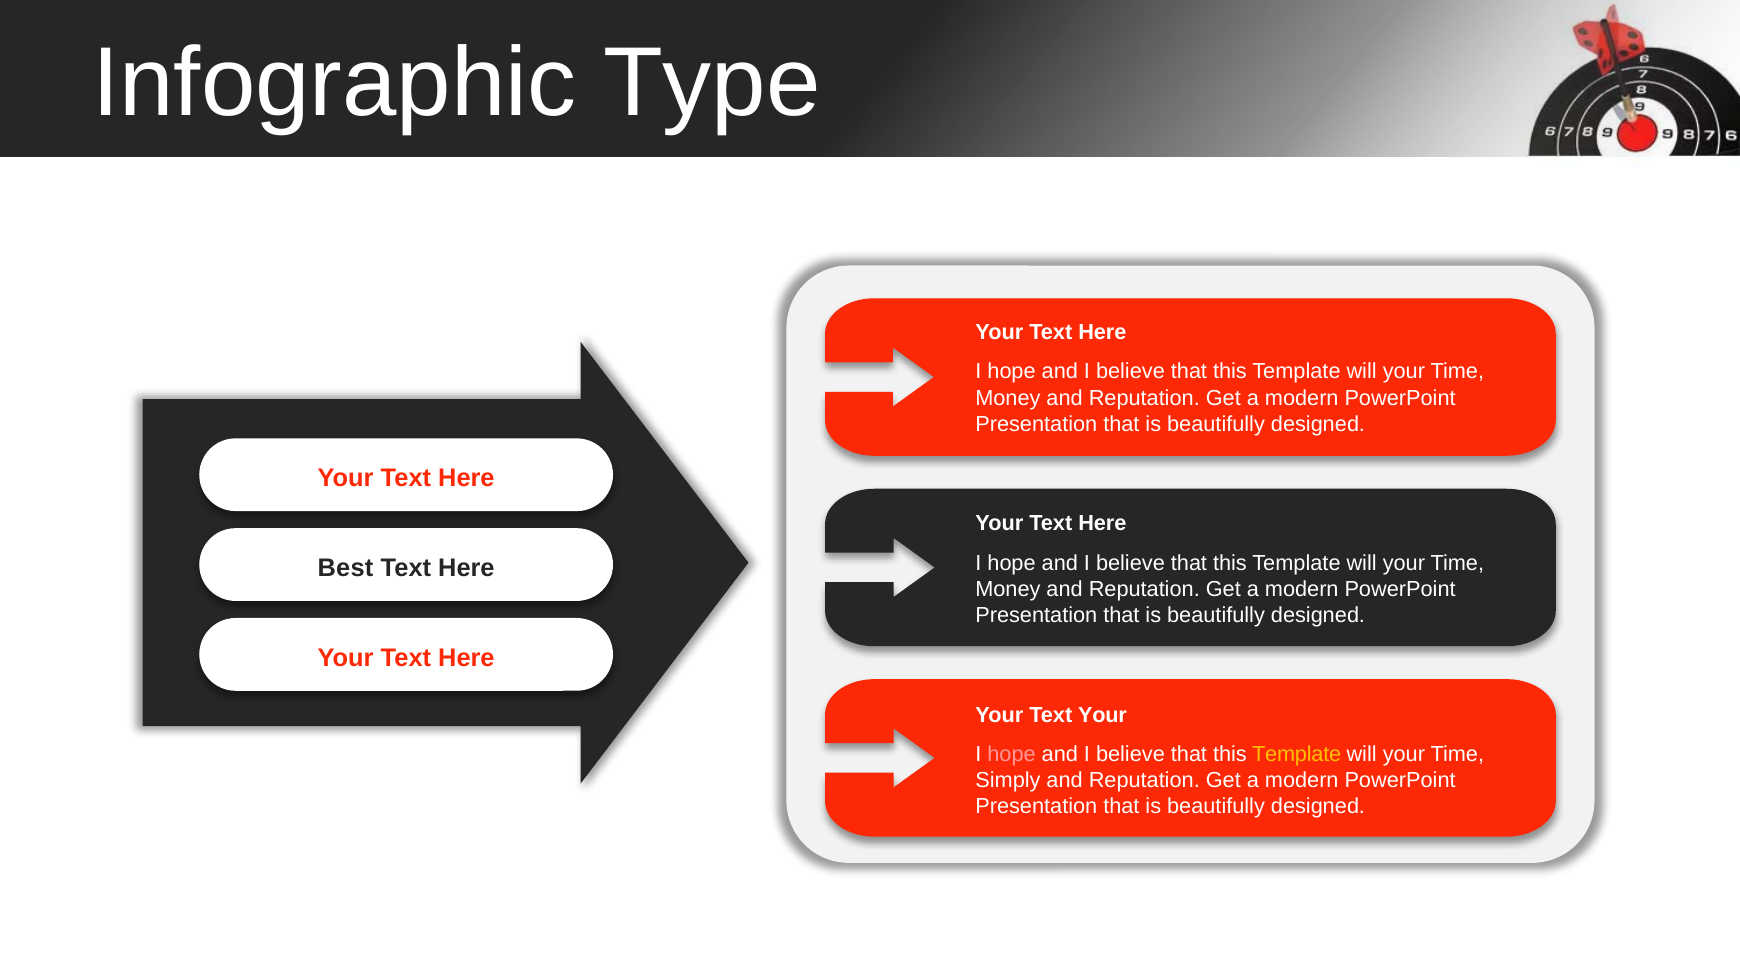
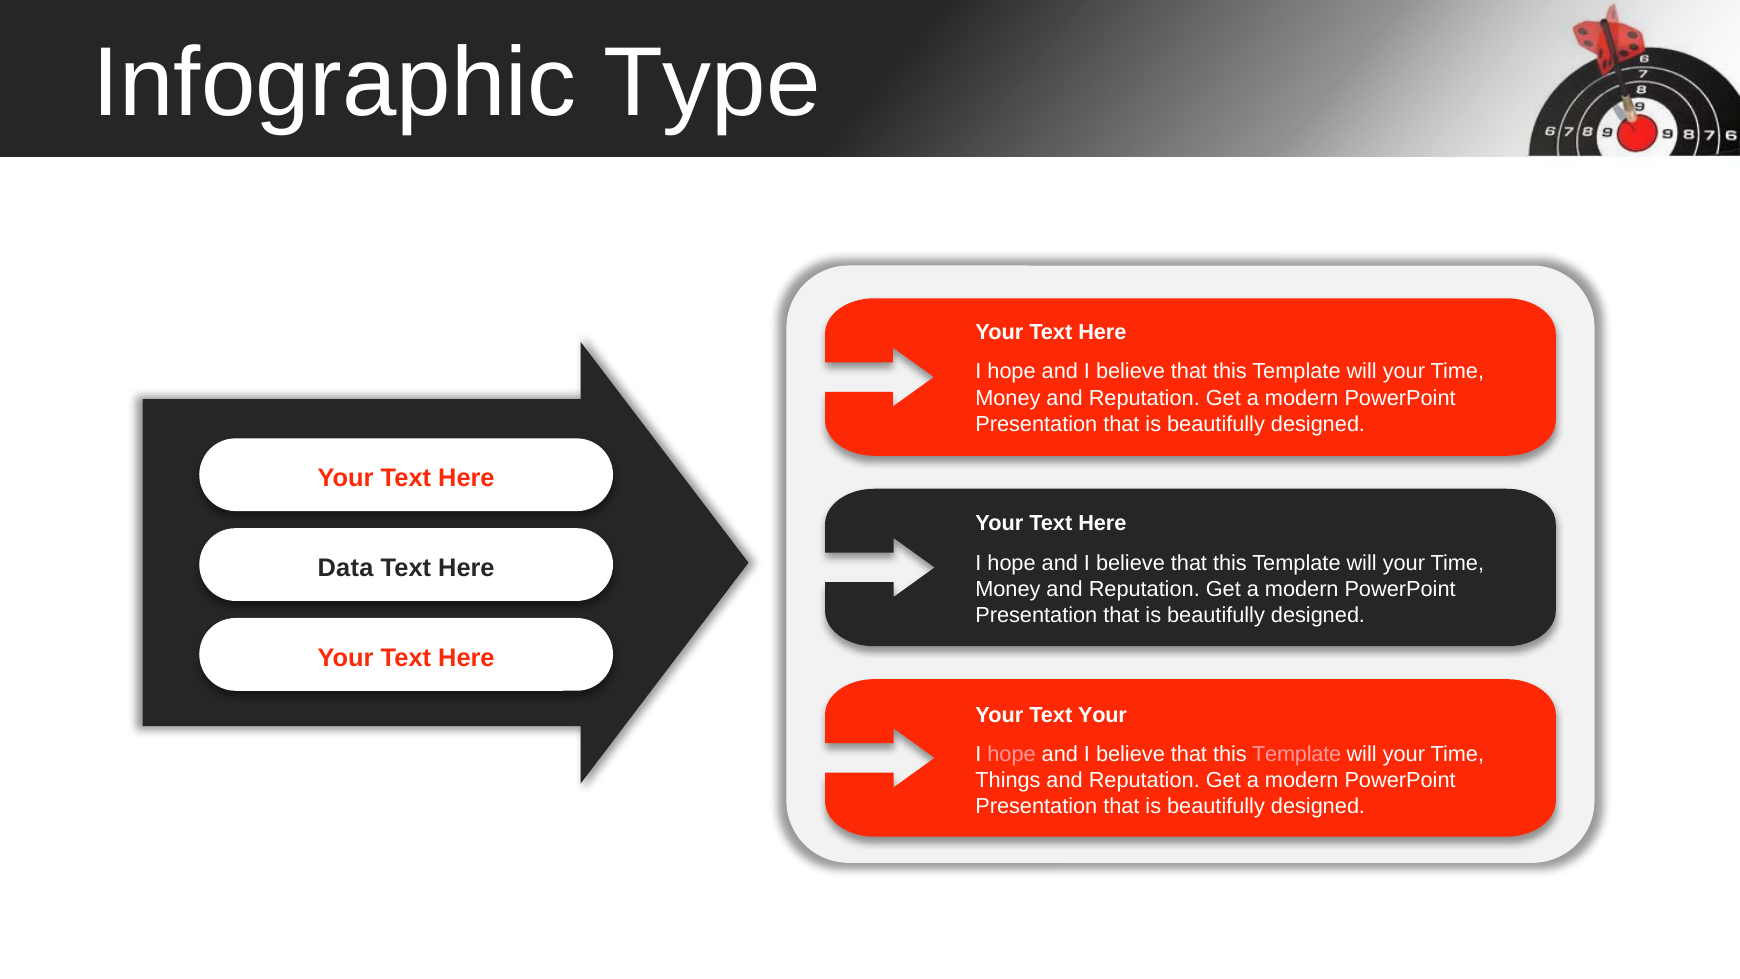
Best: Best -> Data (346, 568)
Template colour: yellow -> pink (1297, 754)
Simply: Simply -> Things (1008, 780)
